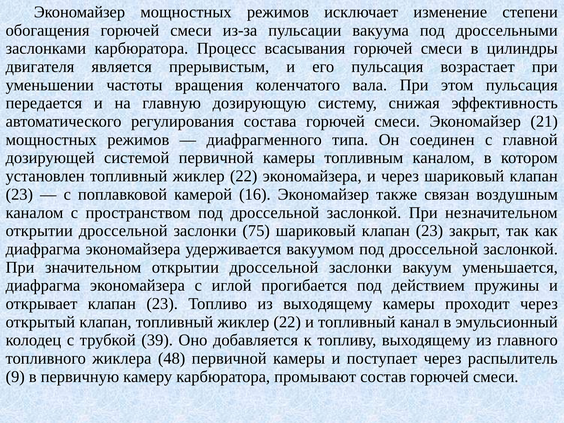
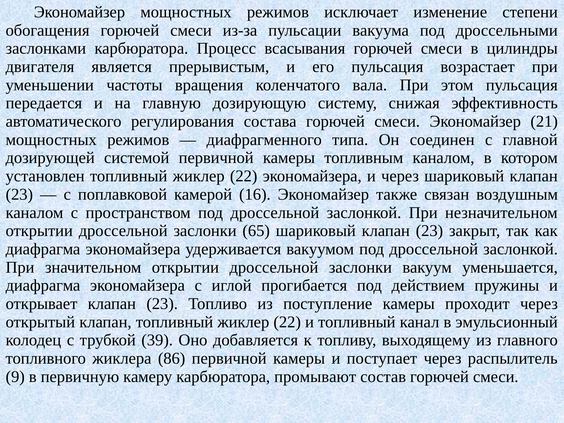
75: 75 -> 65 (256, 231)
из выходящему: выходящему -> поступление (328, 304)
48: 48 -> 86 (172, 358)
